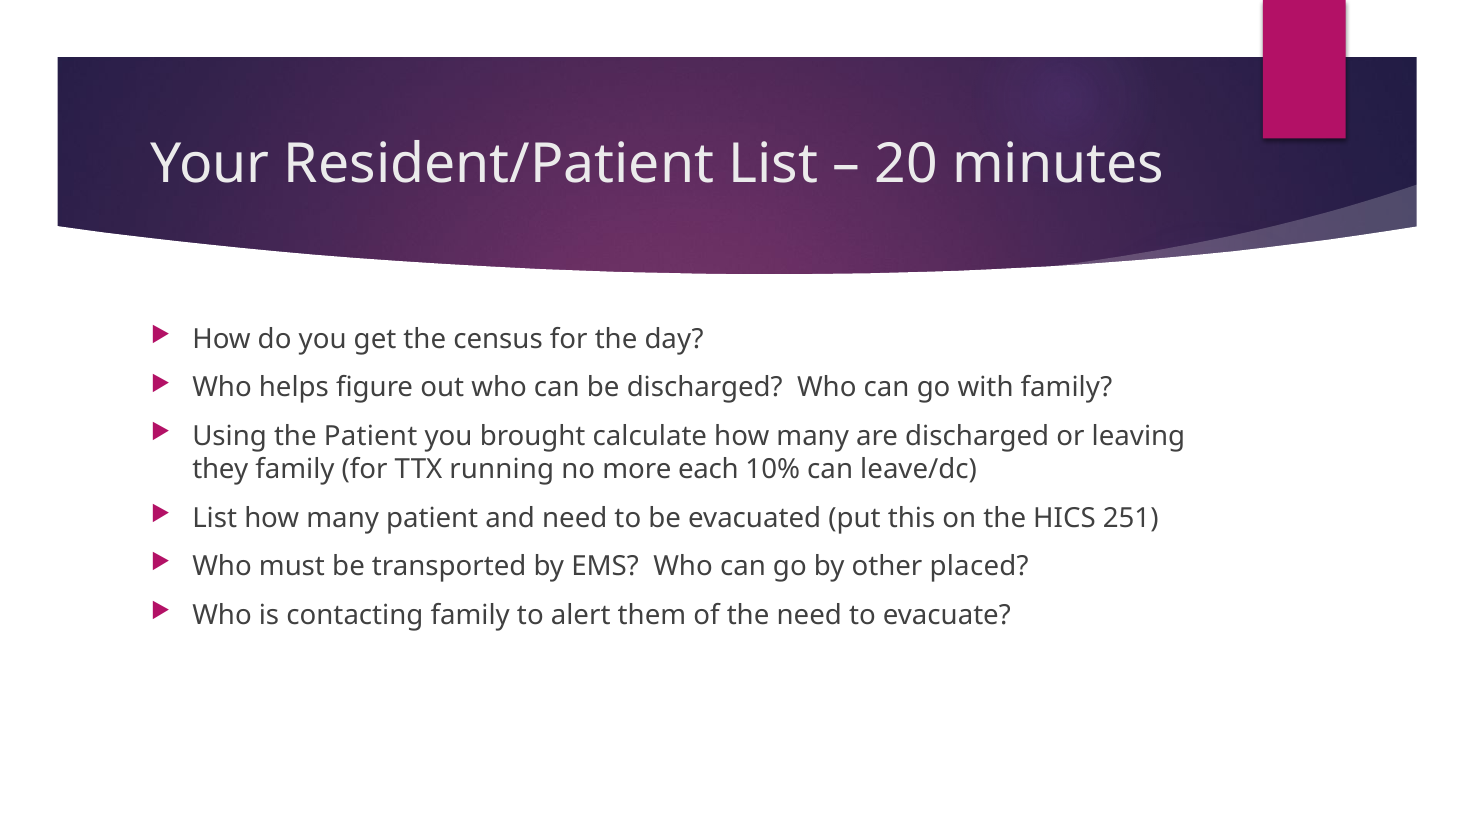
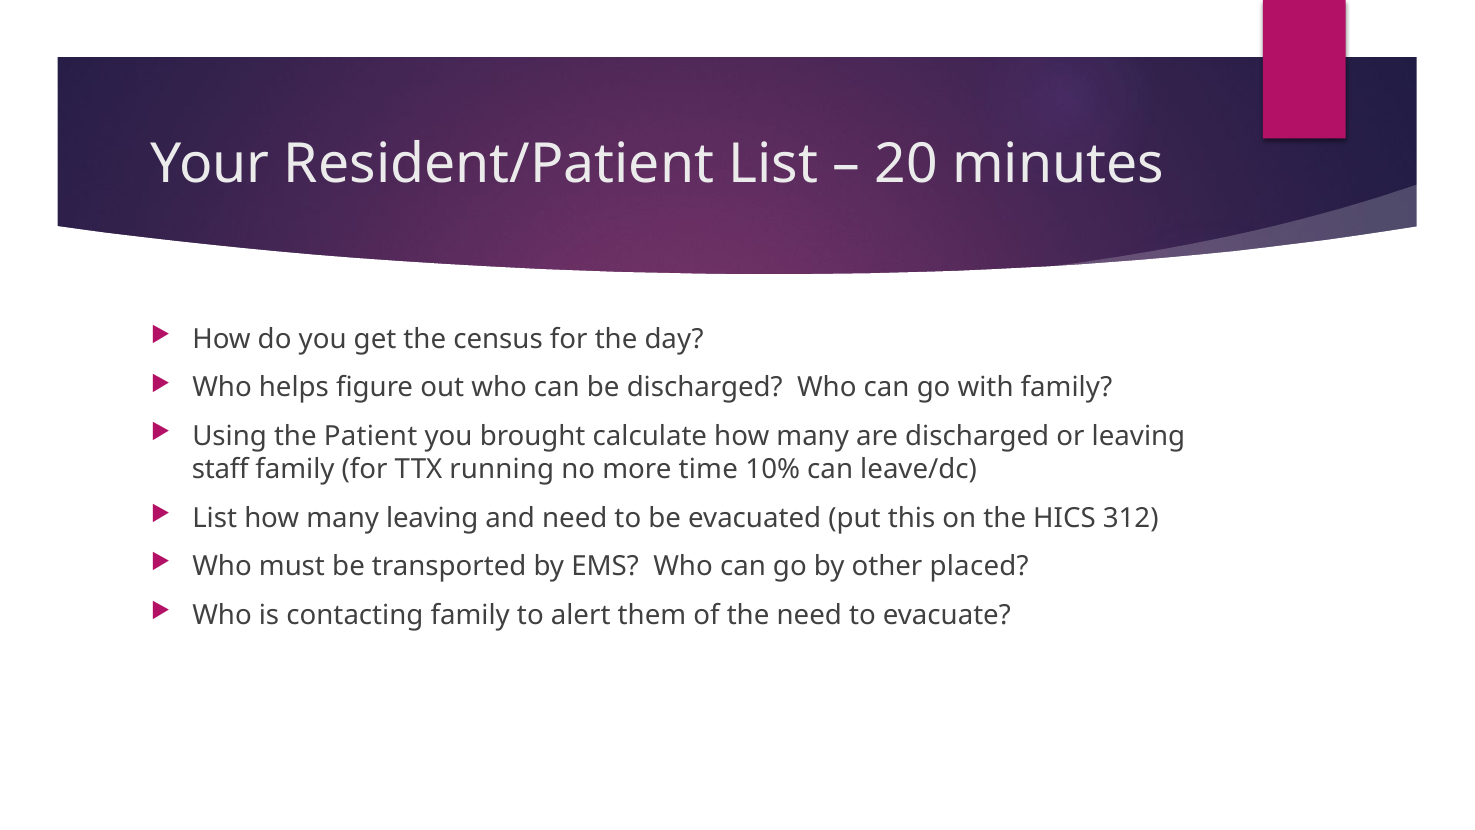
they: they -> staff (220, 469)
each: each -> time (708, 469)
many patient: patient -> leaving (432, 518)
251: 251 -> 312 (1131, 518)
